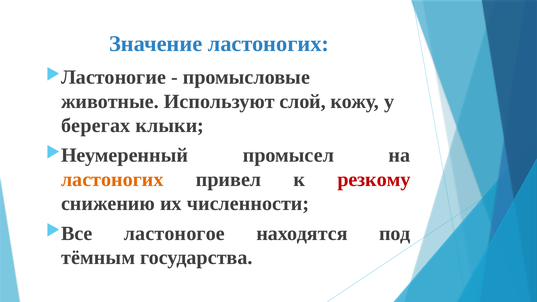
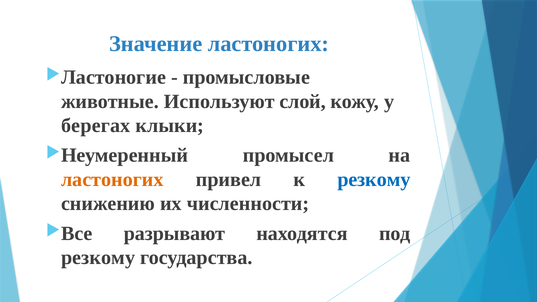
резкому colour: red -> blue (374, 180)
ластоногое: ластоногое -> разрывают (174, 233)
тёмным: тёмным -> резкому (98, 258)
